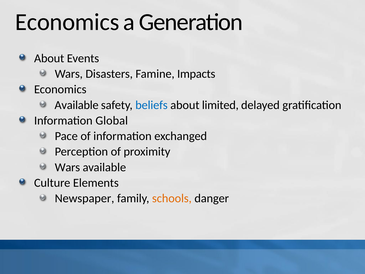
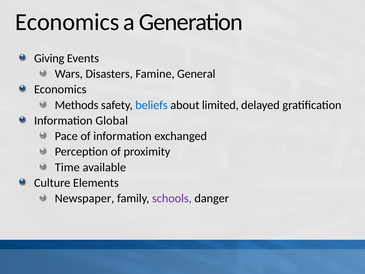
About: About -> Giving (49, 58)
Impacts: Impacts -> General (196, 74)
Available: Available -> Methods (77, 105)
Wars: Wars -> Time (67, 167)
schools colour: orange -> purple (172, 198)
